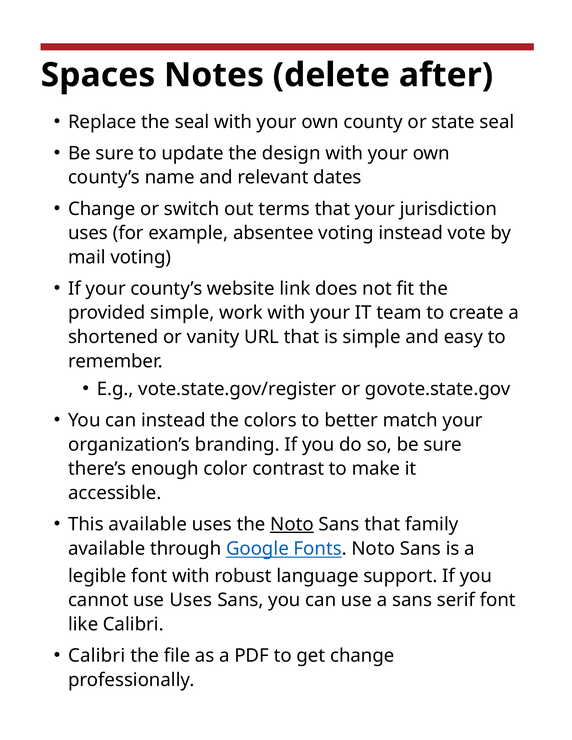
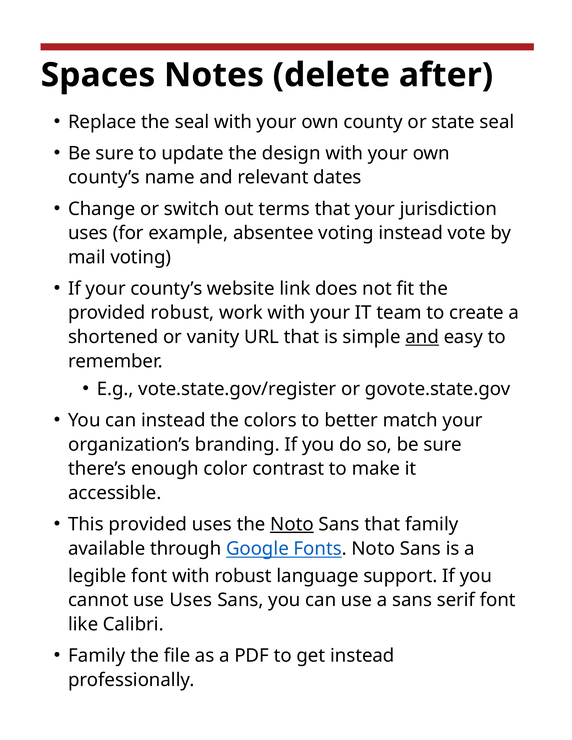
provided simple: simple -> robust (182, 313)
and underline: none -> present (422, 337)
This available: available -> provided (148, 524)
Calibri: Calibri -> Family (97, 656)
get change: change -> instead (362, 656)
